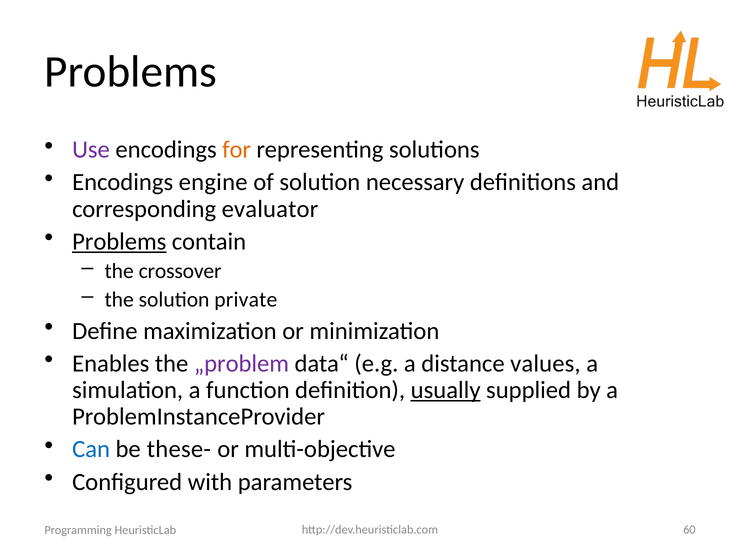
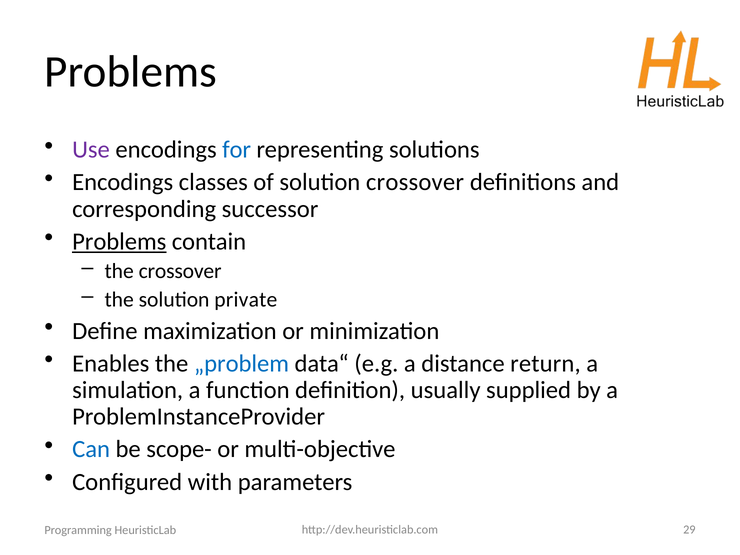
for colour: orange -> blue (237, 150)
engine: engine -> classes (213, 182)
solution necessary: necessary -> crossover (415, 182)
evaluator: evaluator -> successor (270, 209)
„problem colour: purple -> blue (241, 364)
values: values -> return (545, 364)
usually underline: present -> none (446, 390)
these-: these- -> scope- (179, 449)
60: 60 -> 29 (689, 530)
